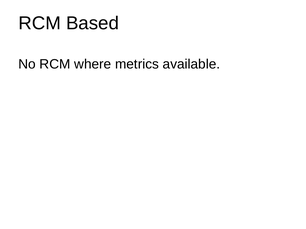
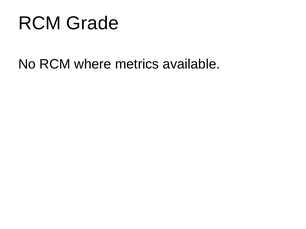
Based: Based -> Grade (92, 23)
